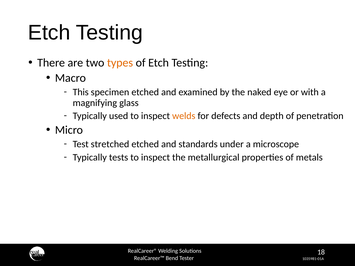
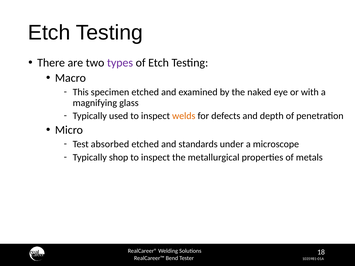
types colour: orange -> purple (120, 63)
stretched: stretched -> absorbed (110, 144)
tests: tests -> shop (119, 157)
